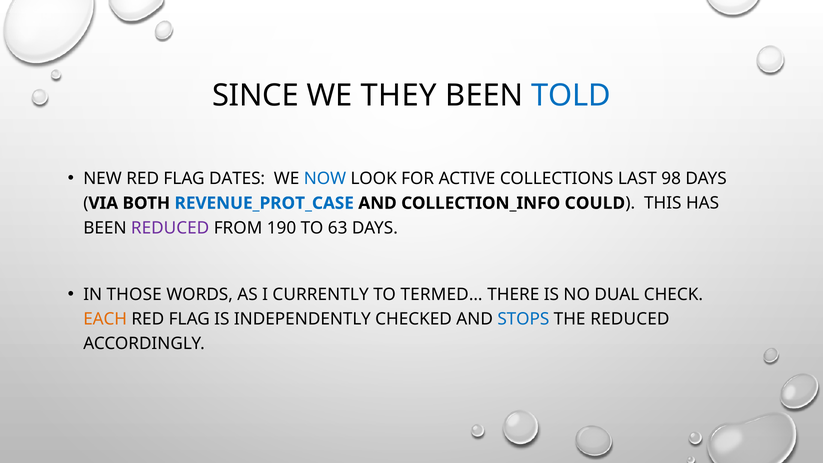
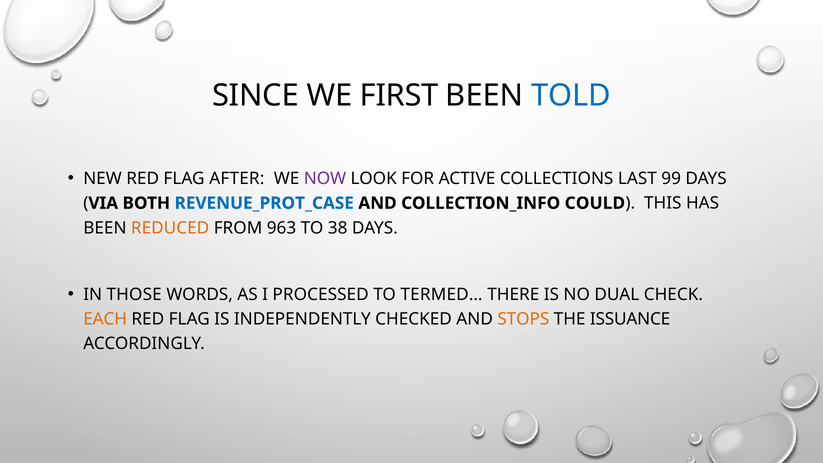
THEY: THEY -> FIRST (399, 95)
DATES: DATES -> AFTER (237, 178)
NOW colour: blue -> purple (325, 178)
98: 98 -> 99 (671, 178)
REDUCED colour: purple -> orange (170, 228)
190: 190 -> 963 (281, 228)
63: 63 -> 38 (338, 228)
CURRENTLY: CURRENTLY -> PROCESSED (321, 294)
STOPS colour: blue -> orange (523, 319)
THE REDUCED: REDUCED -> ISSUANCE (630, 319)
